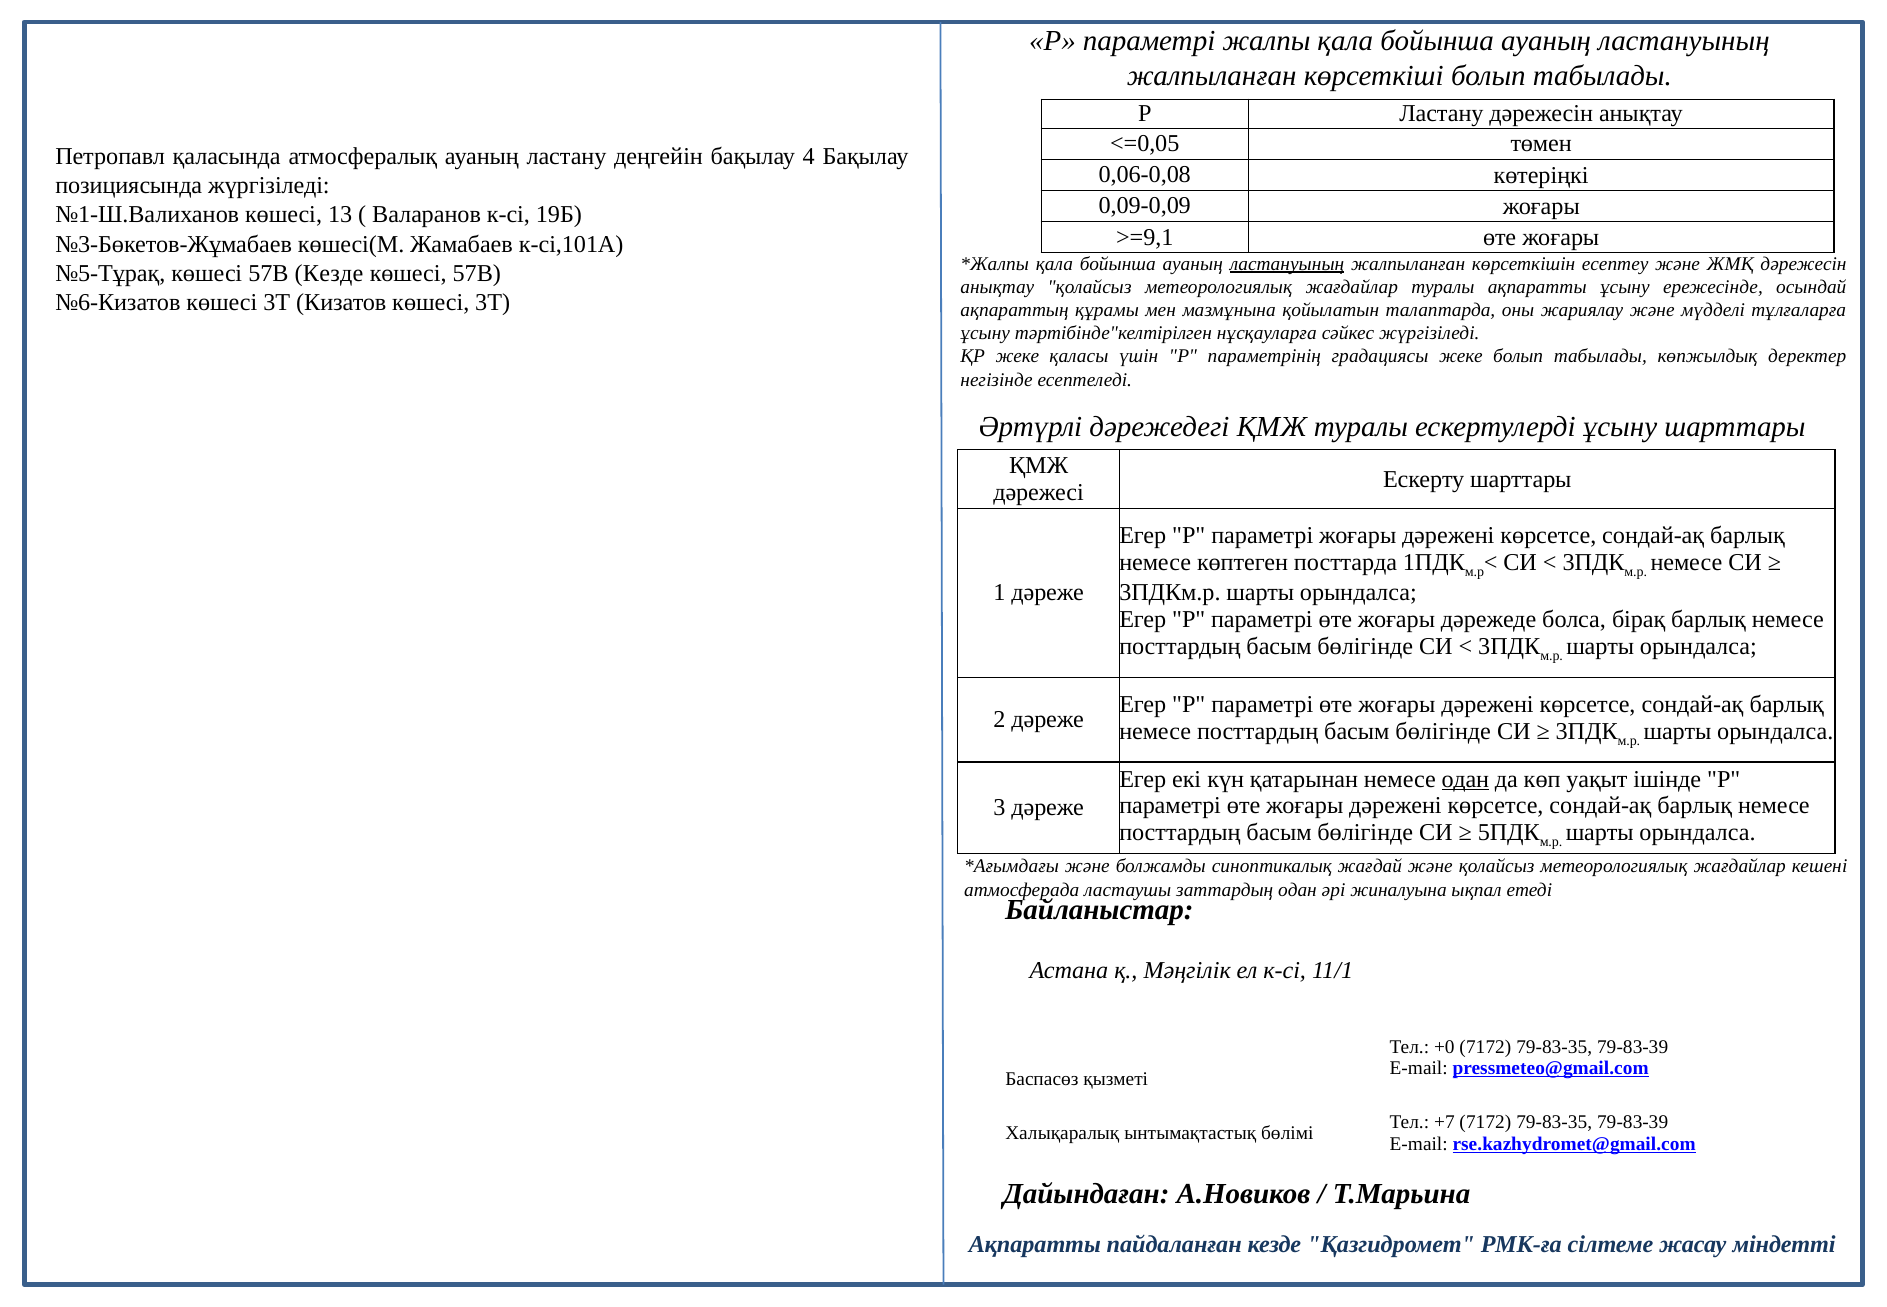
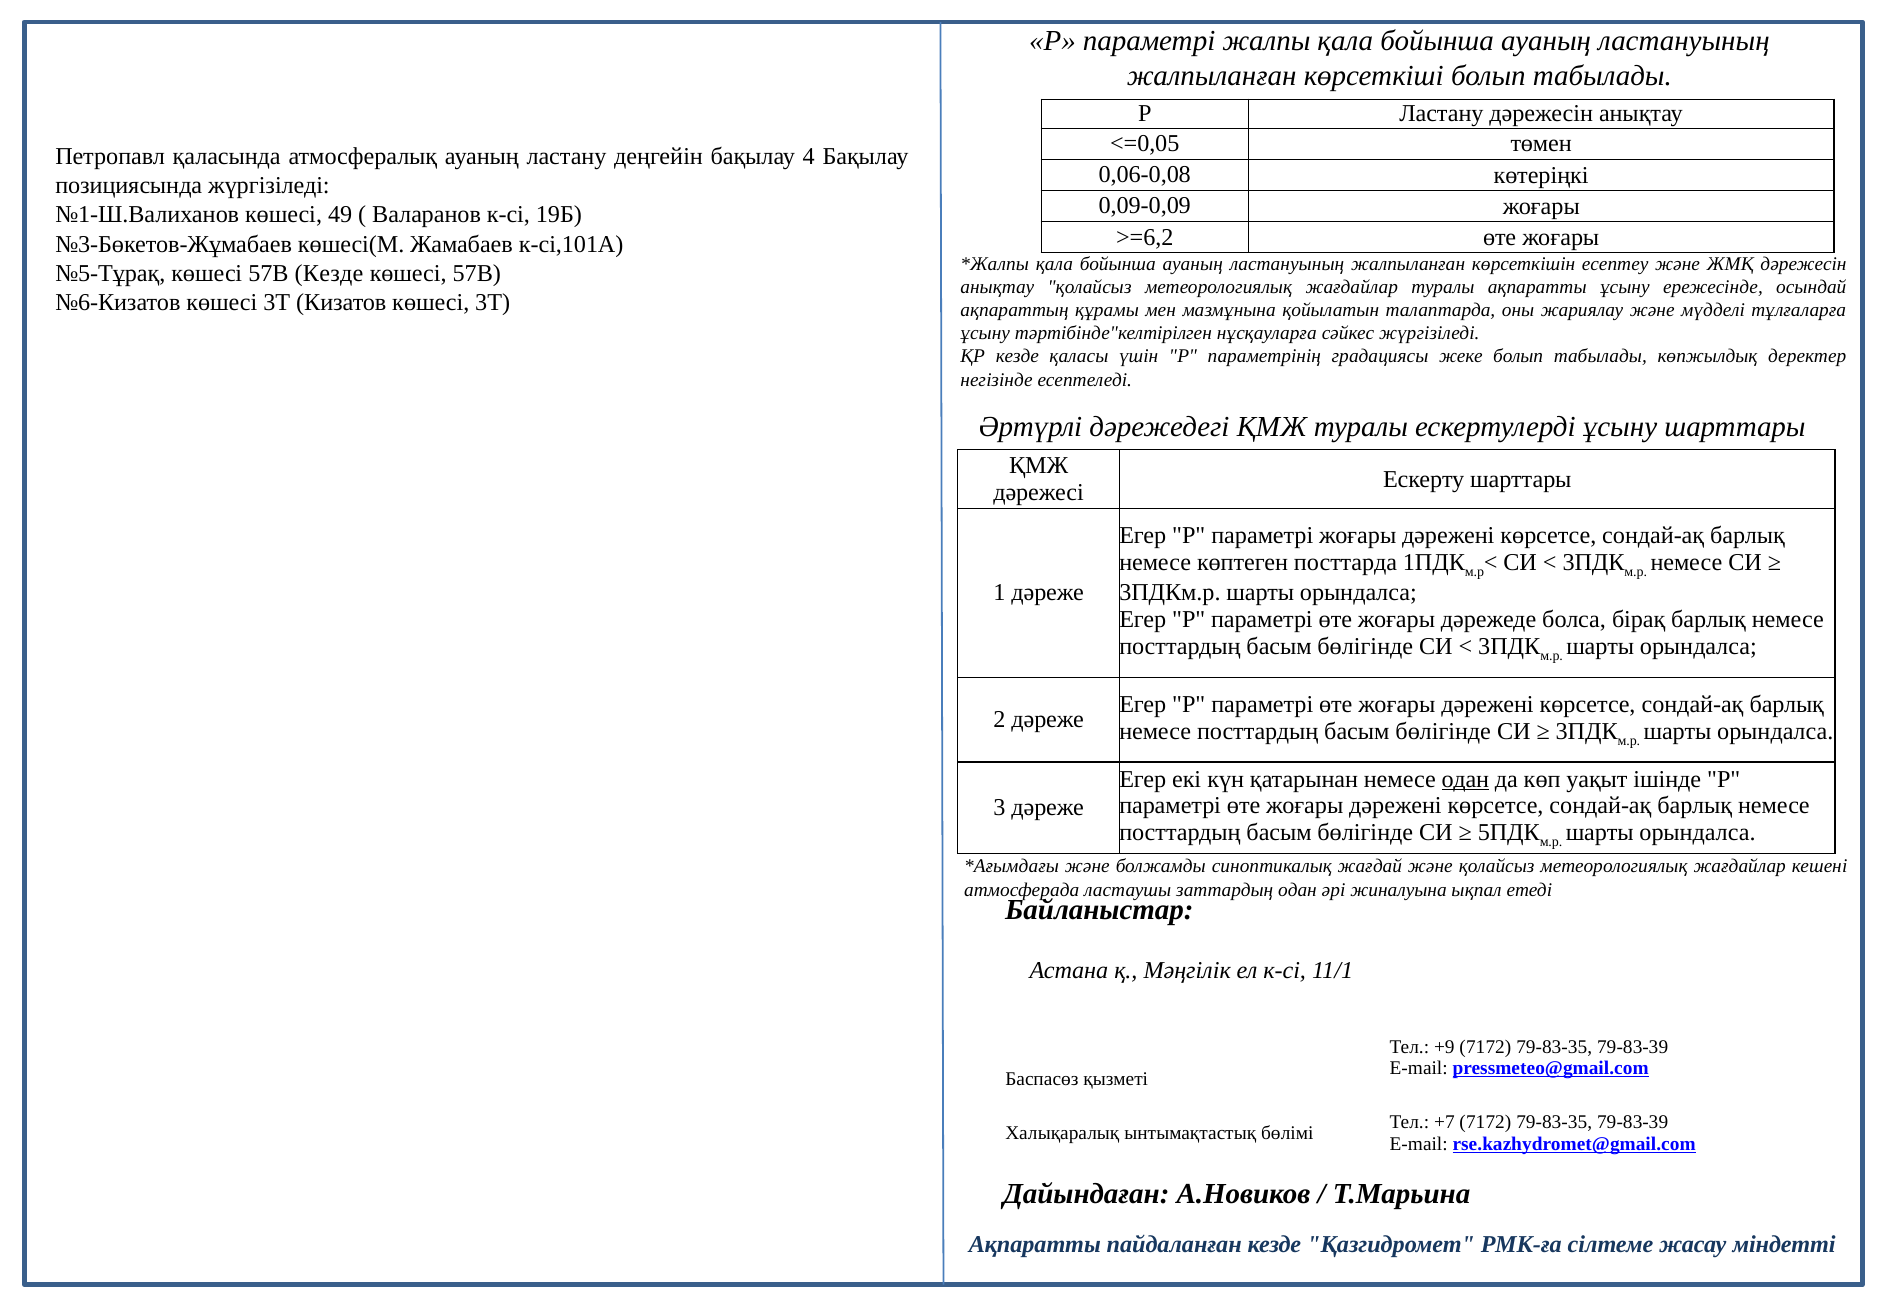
13: 13 -> 49 (340, 215)
>=9,1: >=9,1 -> >=6,2 (1145, 237)
ластануының underline: present -> none (1287, 264)
ҚР жеке: жеке -> кезде (1017, 356)
+0: +0 -> +9 (1444, 1046)
